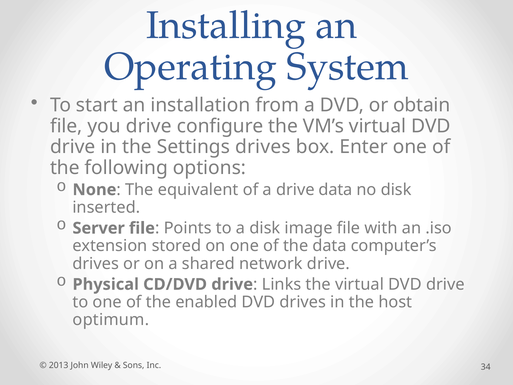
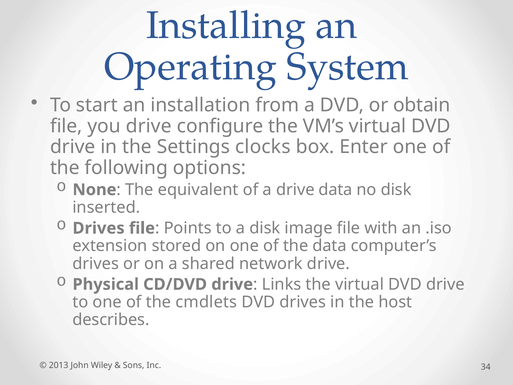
Settings drives: drives -> clocks (263, 147)
Server: Server -> Drives (99, 228)
enabled: enabled -> cmdlets (206, 302)
optimum: optimum -> describes (111, 320)
